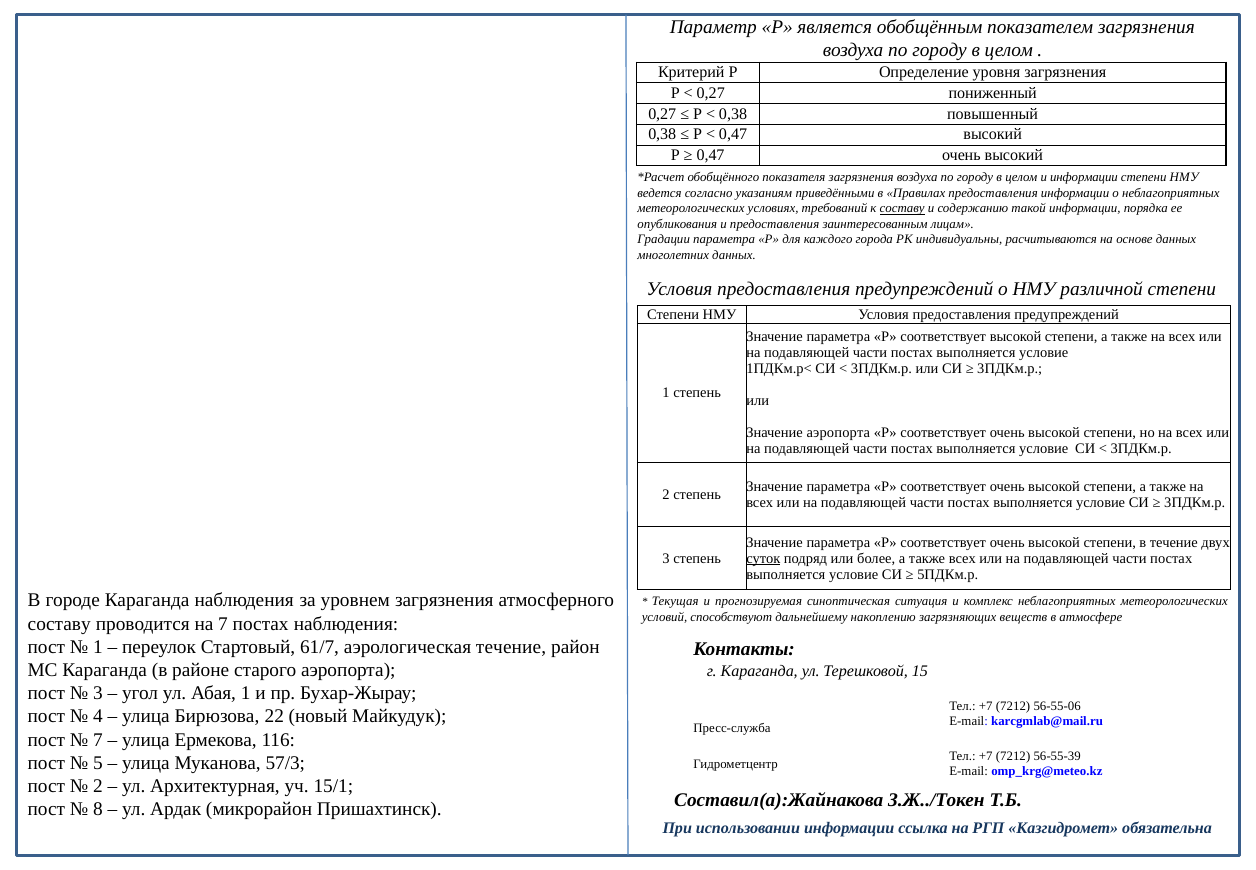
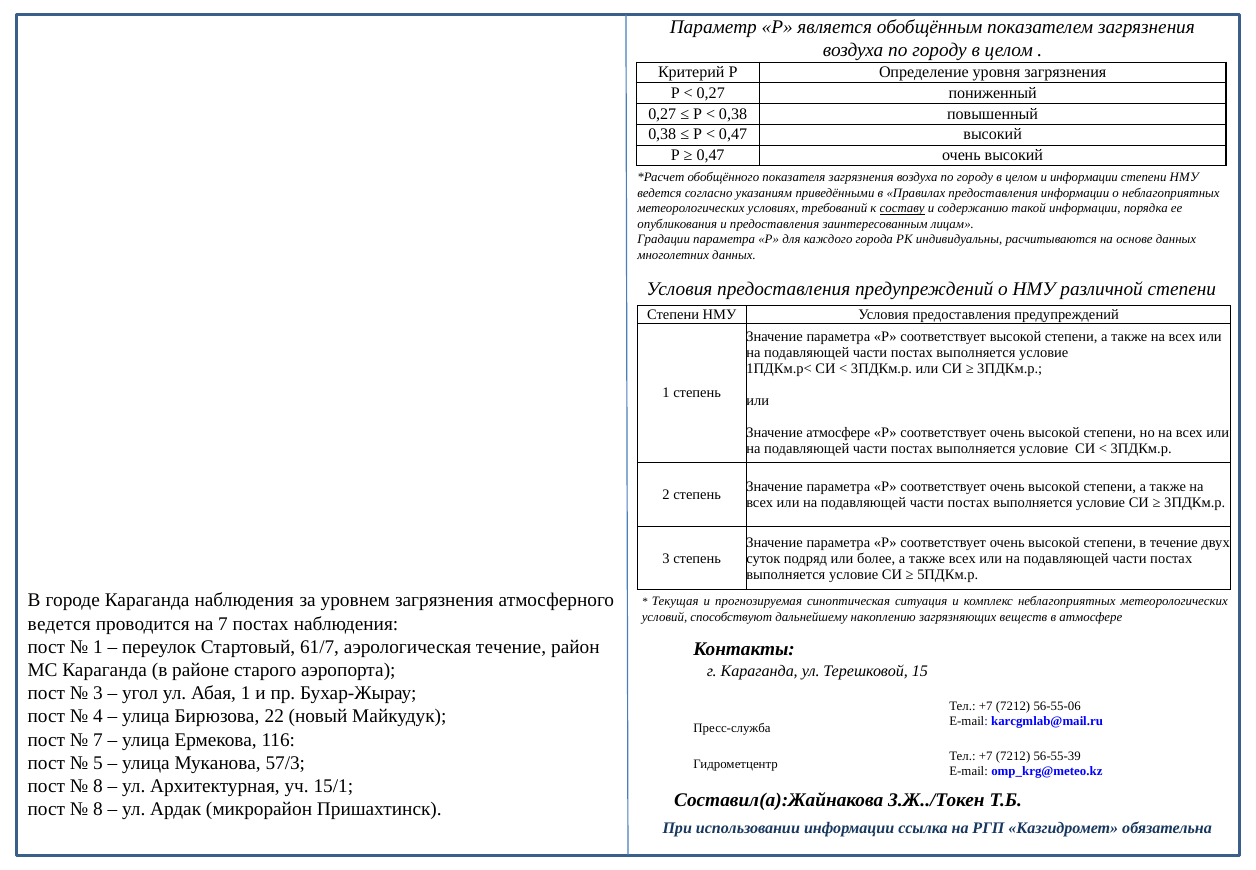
Значение аэропорта: аэропорта -> атмосфере (838, 433)
суток underline: present -> none (763, 558)
составу: составу -> ведется (59, 623)
2: 2 -> 8 (98, 786)
